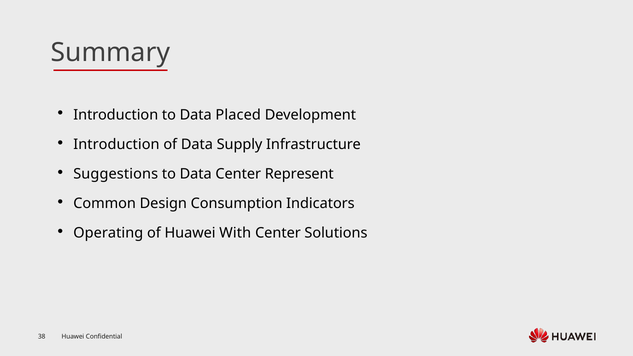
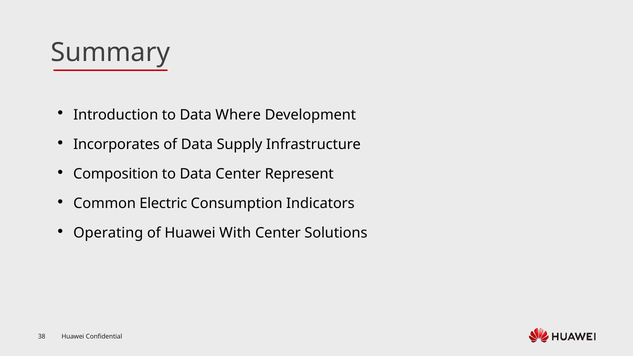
Placed: Placed -> Where (238, 115)
Introduction: Introduction -> Incorporates (117, 144)
Suggestions: Suggestions -> Composition (116, 174)
Design: Design -> Electric (163, 203)
